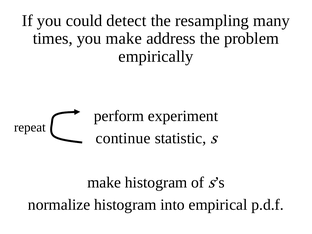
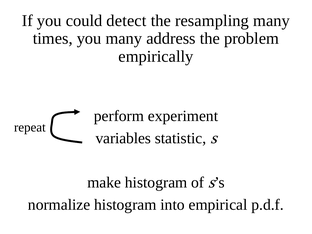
you make: make -> many (124, 39)
continue: continue -> variables (123, 138)
